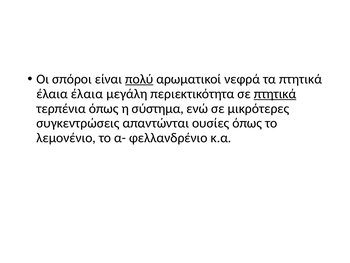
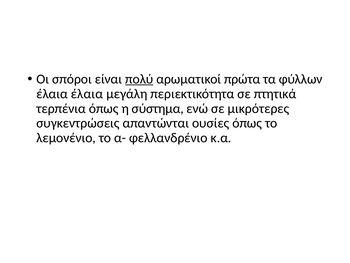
νεφρά: νεφρά -> πρώτα (242, 79)
τα πτητικά: πτητικά -> φύλλων (301, 79)
πτητικά underline: present -> none (275, 94)
